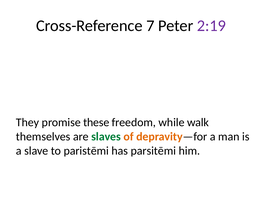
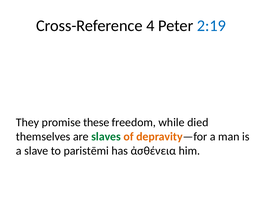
7: 7 -> 4 (150, 26)
2:19 colour: purple -> blue (211, 26)
walk: walk -> died (198, 122)
parsitēmi: parsitēmi -> ἀσθένεια (153, 150)
